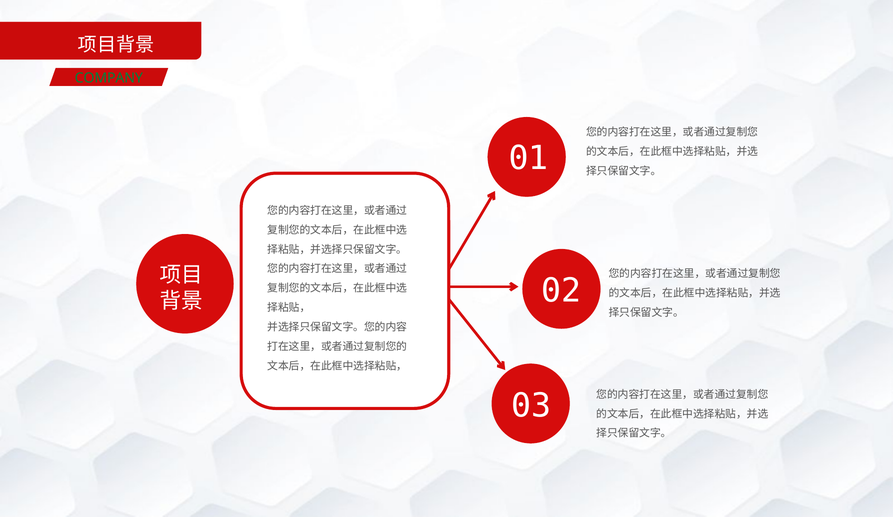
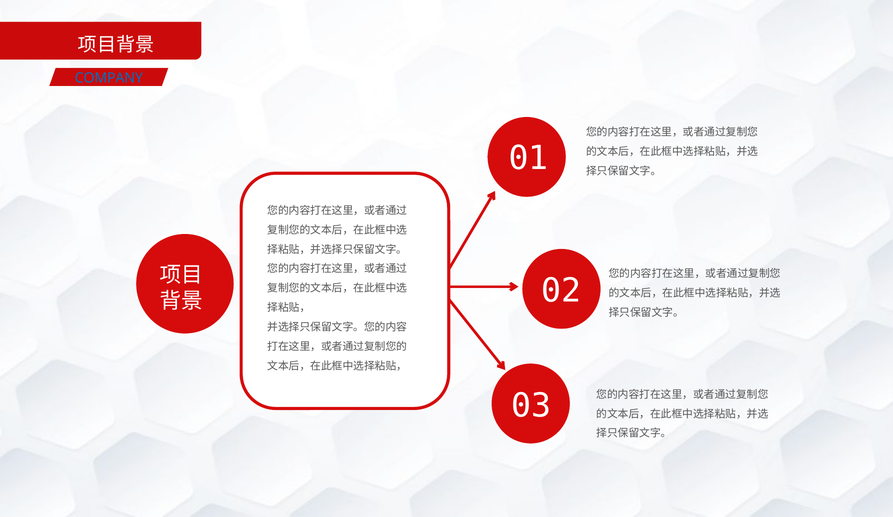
COMPANY colour: green -> blue (109, 78)
